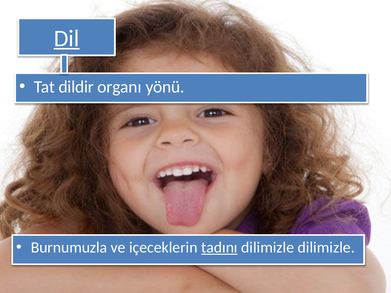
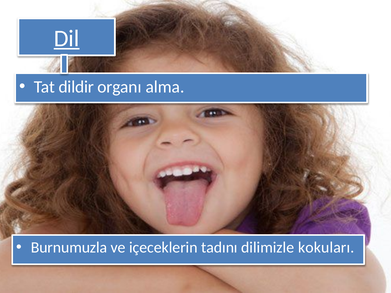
yönü: yönü -> alma (165, 87)
tadını underline: present -> none (219, 248)
dilimizle dilimizle: dilimizle -> kokuları (326, 248)
